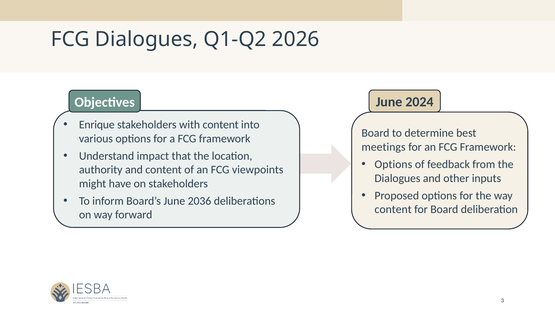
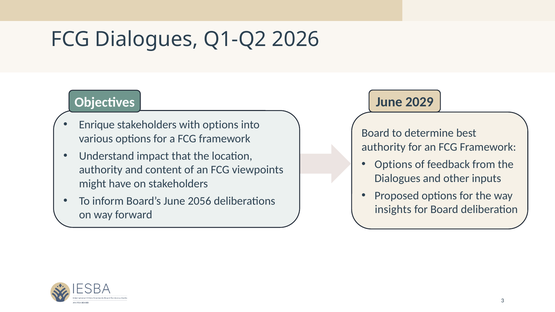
2024: 2024 -> 2029 (419, 102)
with content: content -> options (221, 125)
meetings: meetings -> authority (384, 147)
2036: 2036 -> 2056 (199, 201)
content: content -> insights (393, 210)
